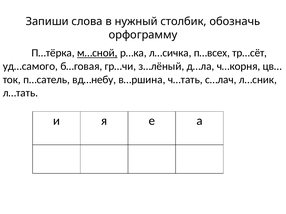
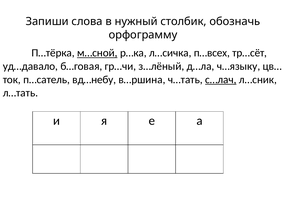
уд…самого: уд…самого -> уд…давало (30, 66)
ч…корня: ч…корня -> ч…языку (239, 66)
с…лач underline: none -> present (221, 80)
